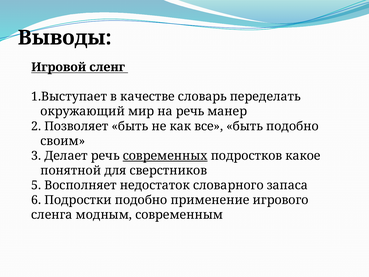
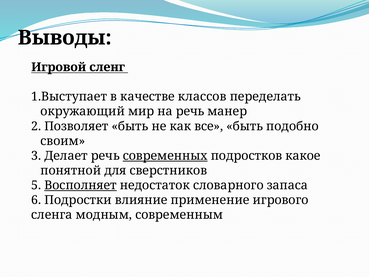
словарь: словарь -> классов (202, 97)
Восполняет underline: none -> present (80, 185)
Подростки подобно: подобно -> влияние (141, 200)
